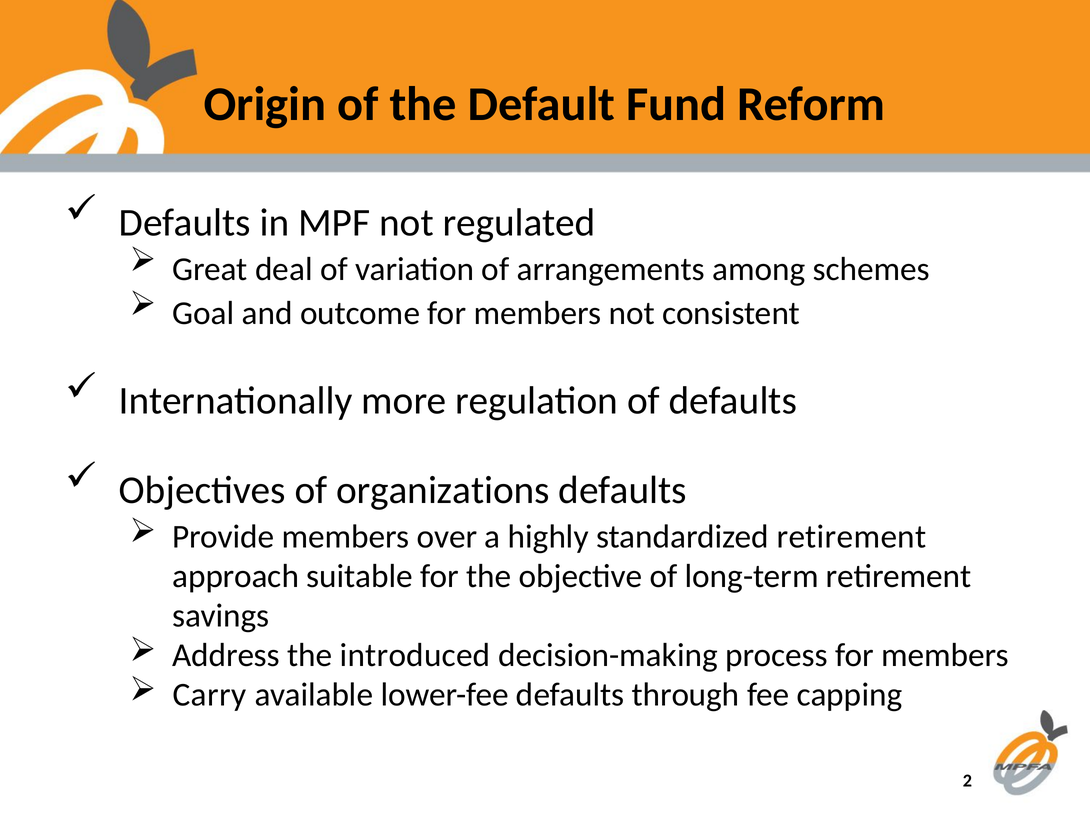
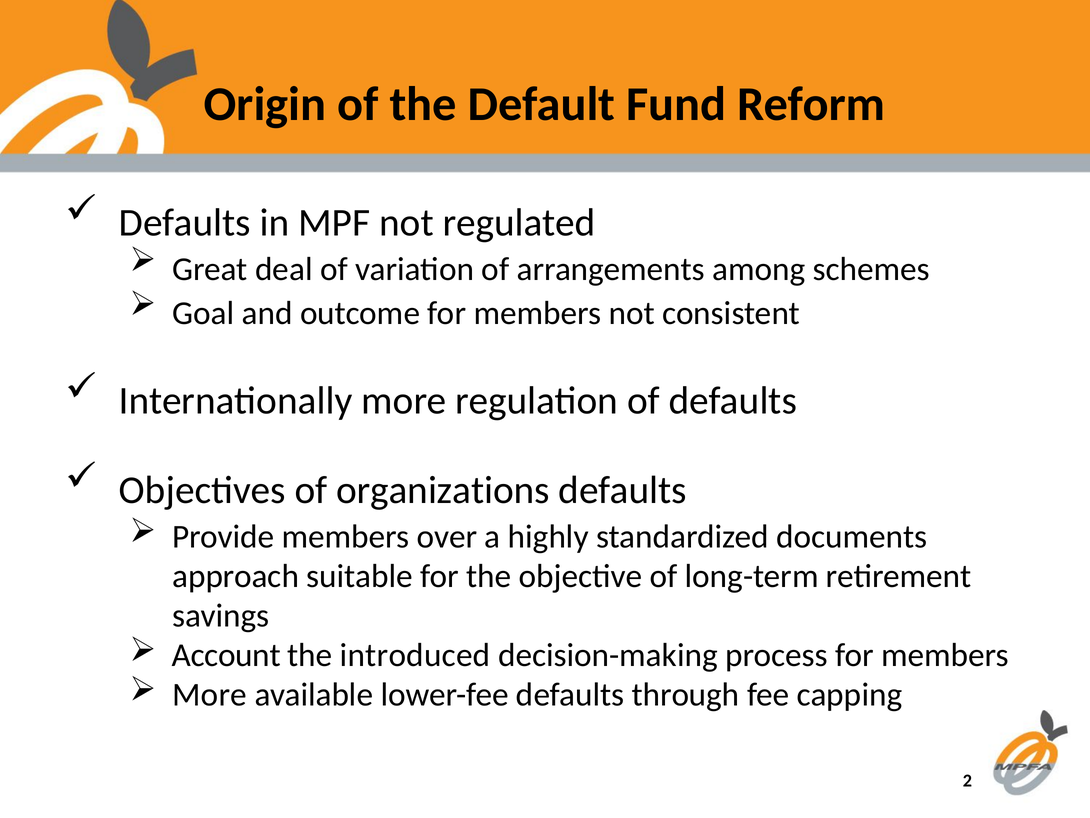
standardized retirement: retirement -> documents (852, 536)
Address: Address -> Account (226, 655)
Carry: Carry -> More (210, 694)
